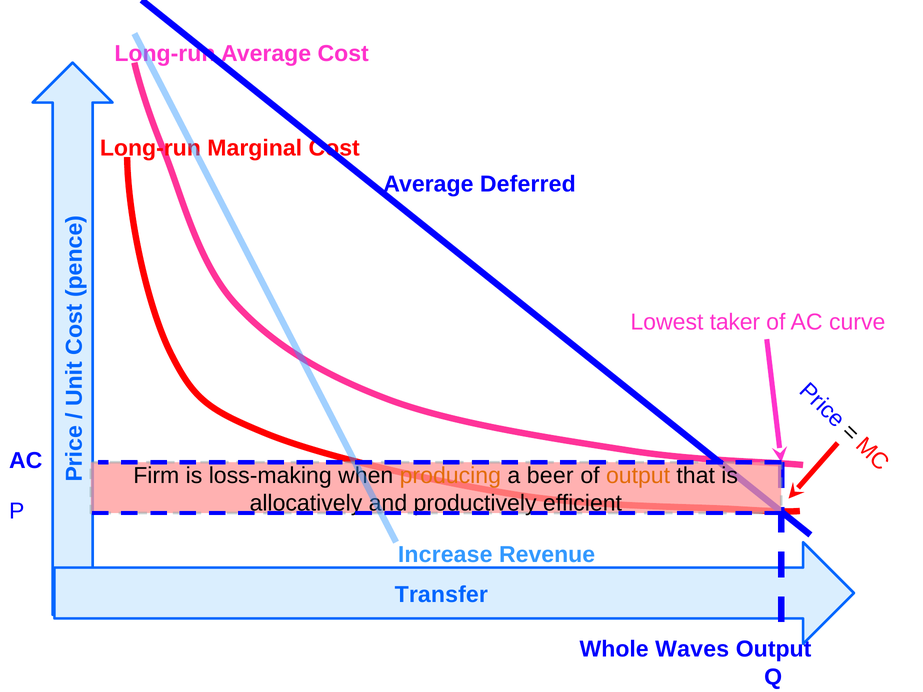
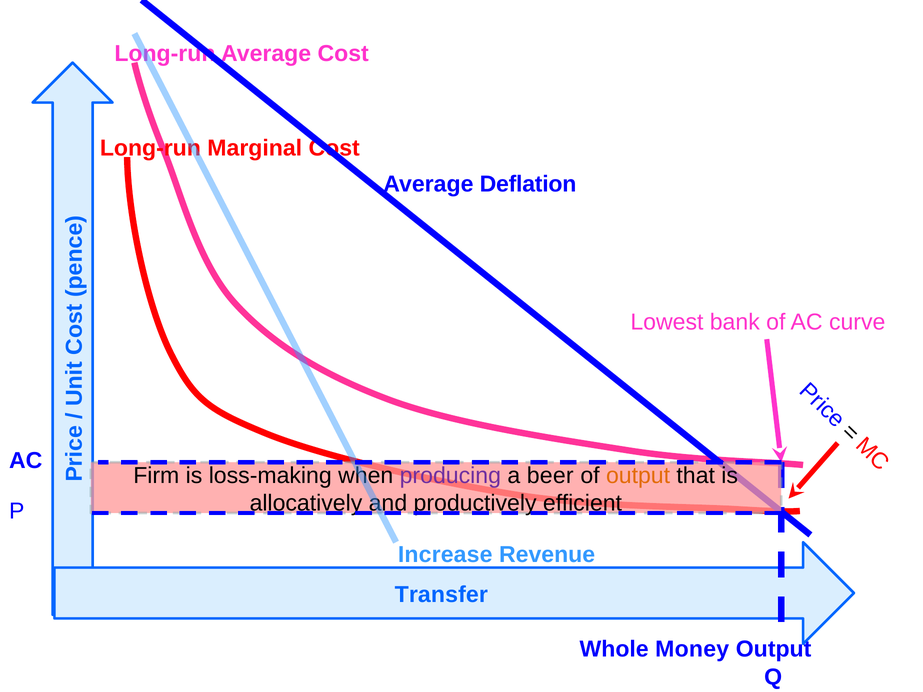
Deferred: Deferred -> Deflation (528, 184)
taker: taker -> bank (735, 322)
producing colour: orange -> purple (450, 476)
Waves: Waves -> Money (692, 650)
